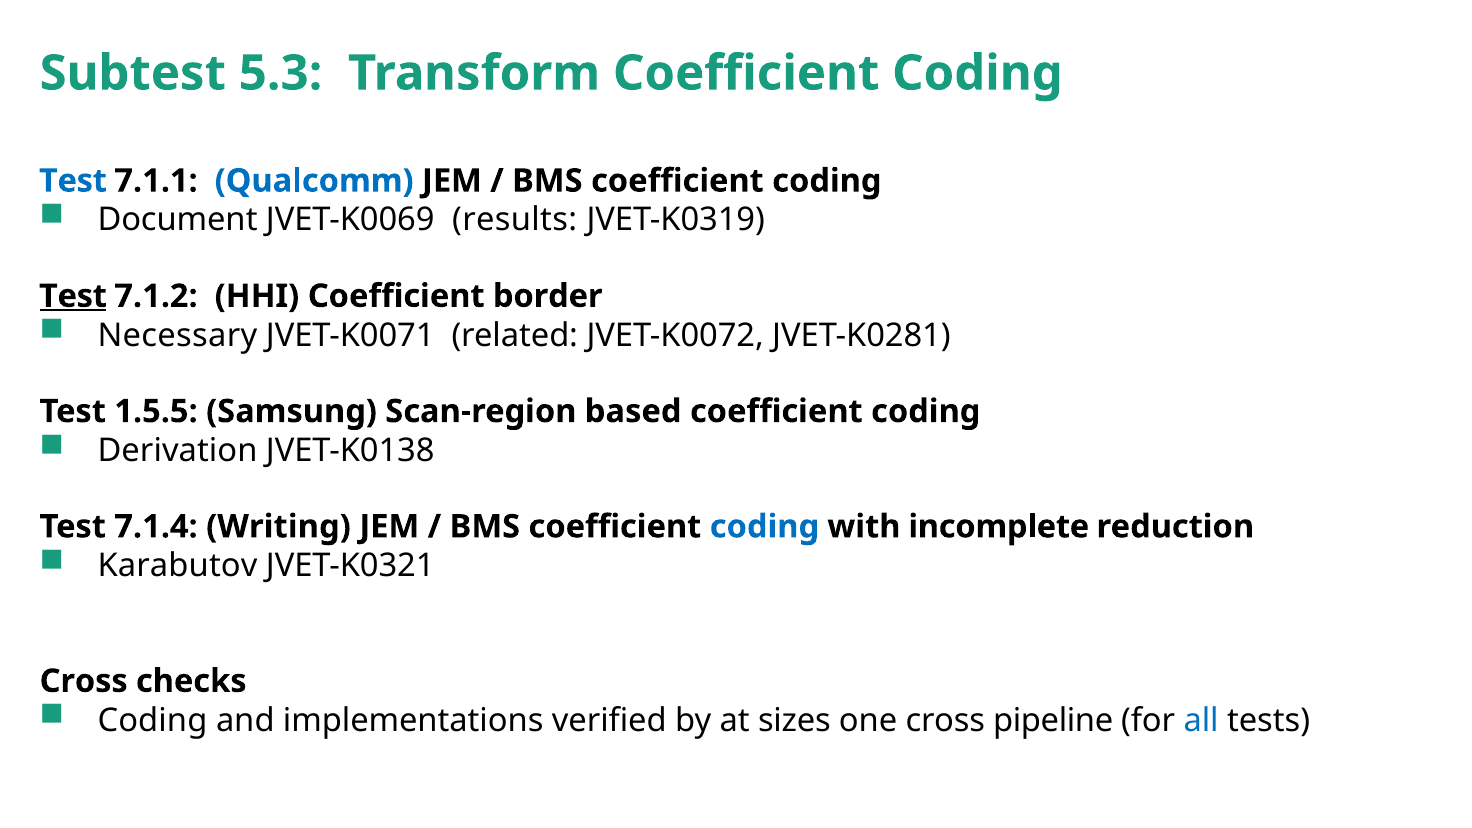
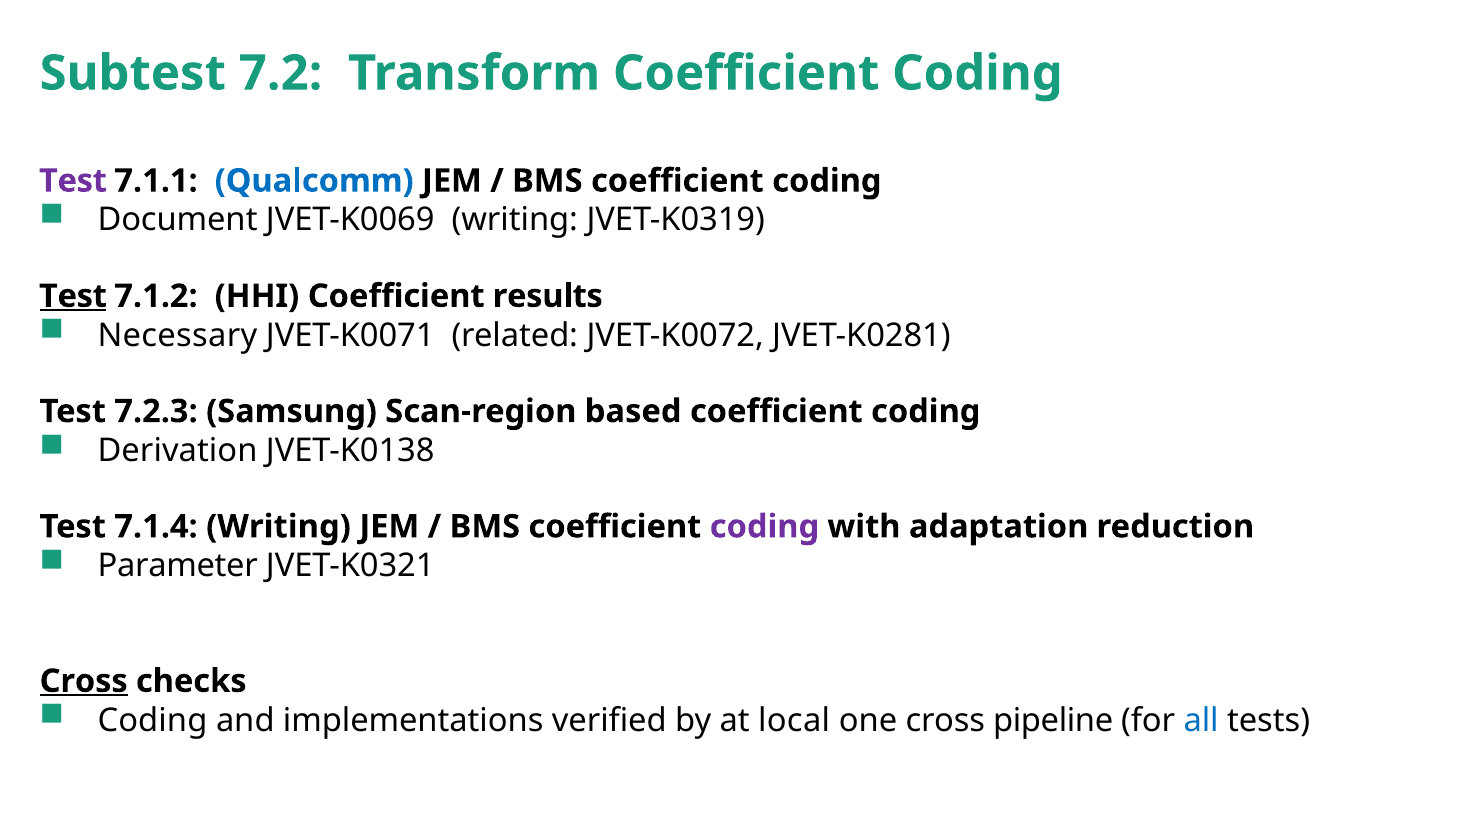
5.3: 5.3 -> 7.2 (281, 73)
Test colour: blue -> purple (73, 181)
JVET-K0069 results: results -> writing (515, 220)
border: border -> results (548, 296)
1.5.5: 1.5.5 -> 7.2.3 (156, 411)
coding colour: blue -> purple (764, 527)
incomplete: incomplete -> adaptation (999, 527)
Karabutov: Karabutov -> Parameter (178, 566)
Cross underline: none -> present (84, 681)
sizes: sizes -> local (794, 720)
